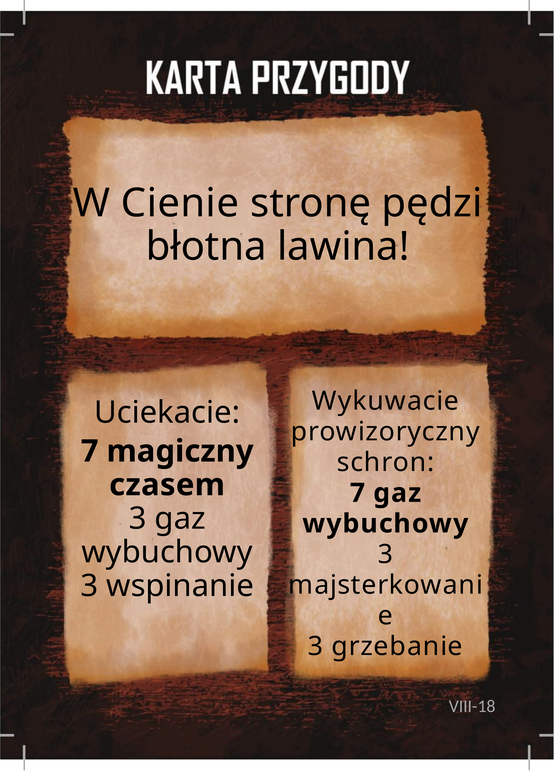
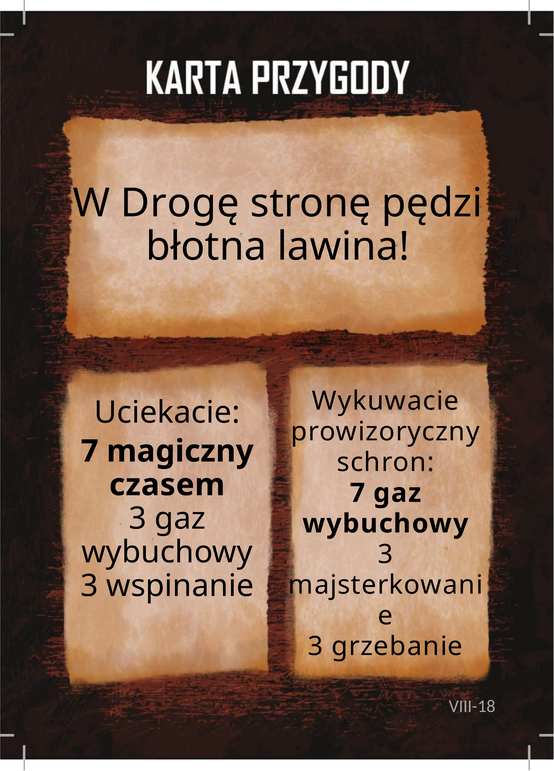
Cienie: Cienie -> Drogę (180, 203)
